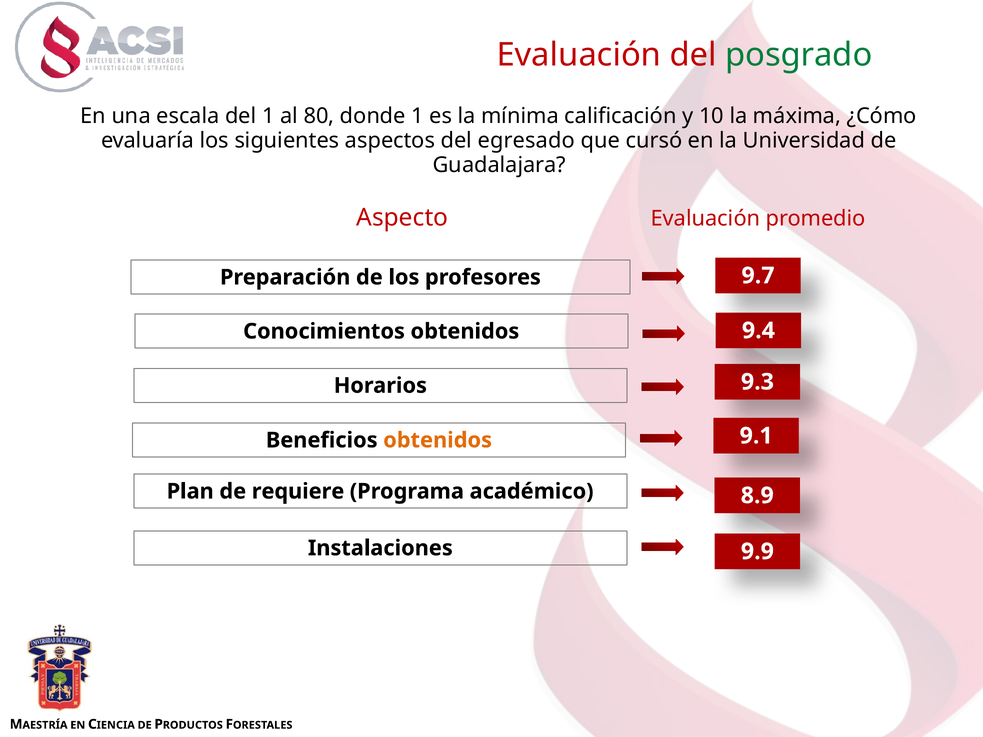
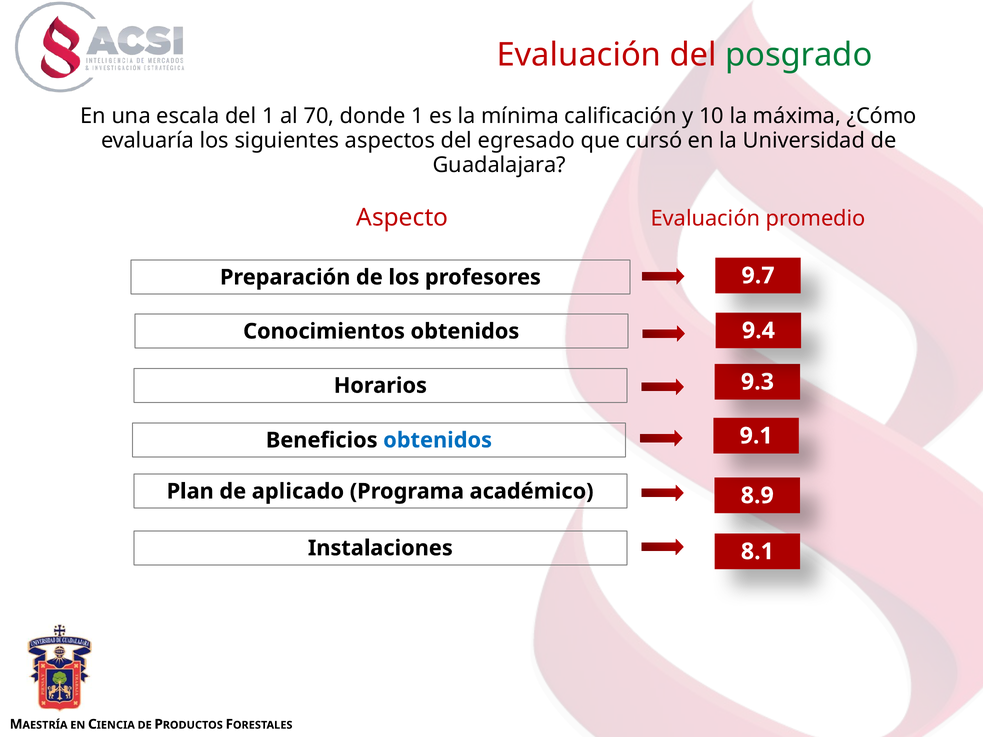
80: 80 -> 70 (319, 116)
obtenidos colour: orange -> blue (438, 440)
requiere: requiere -> aplicado (298, 492)
9.9: 9.9 -> 8.1 (757, 552)
